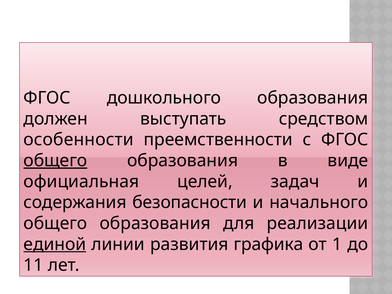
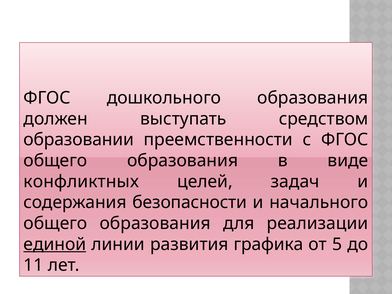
особенности: особенности -> образовании (79, 140)
общего underline: present -> none (55, 161)
официальная: официальная -> конфликтных (81, 182)
1: 1 -> 5 (337, 244)
